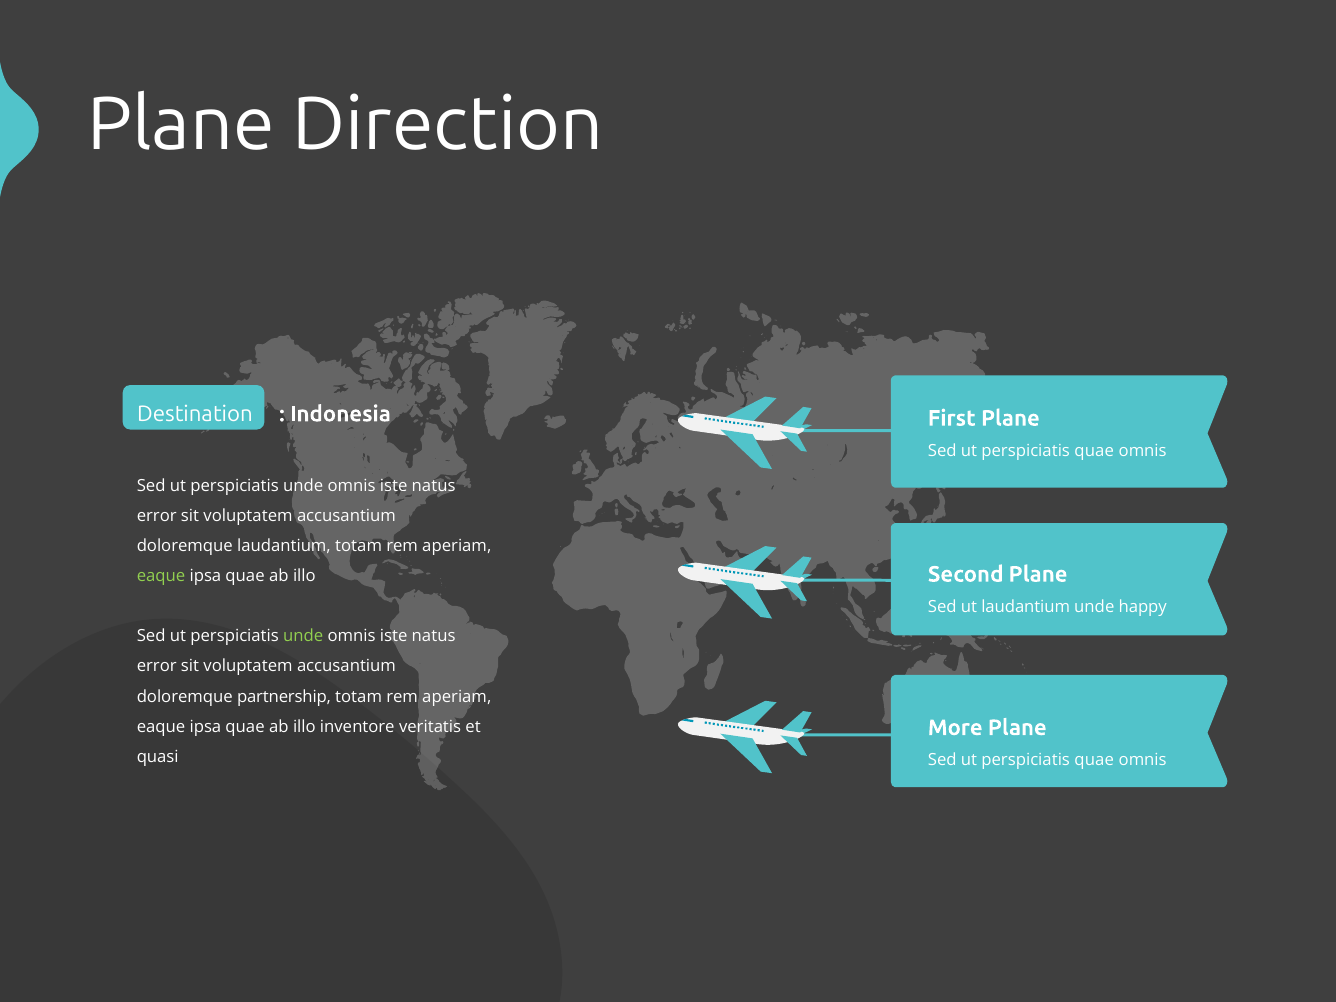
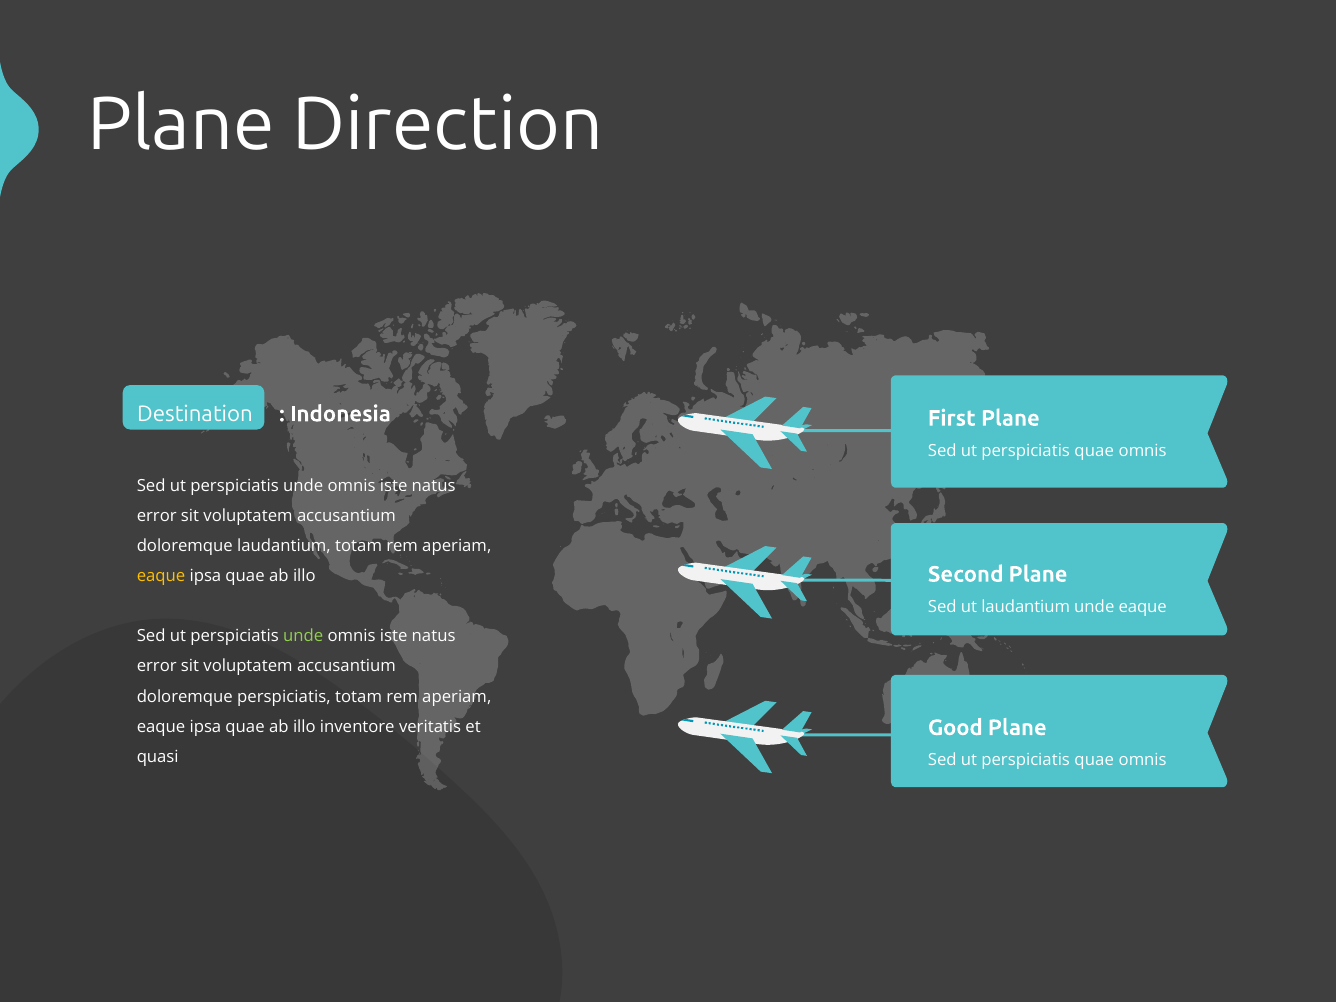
eaque colour: light green -> yellow (161, 576)
unde happy: happy -> eaque (1143, 607)
doloremque partnership: partnership -> perspiciatis (284, 697)
More: More -> Good (955, 728)
